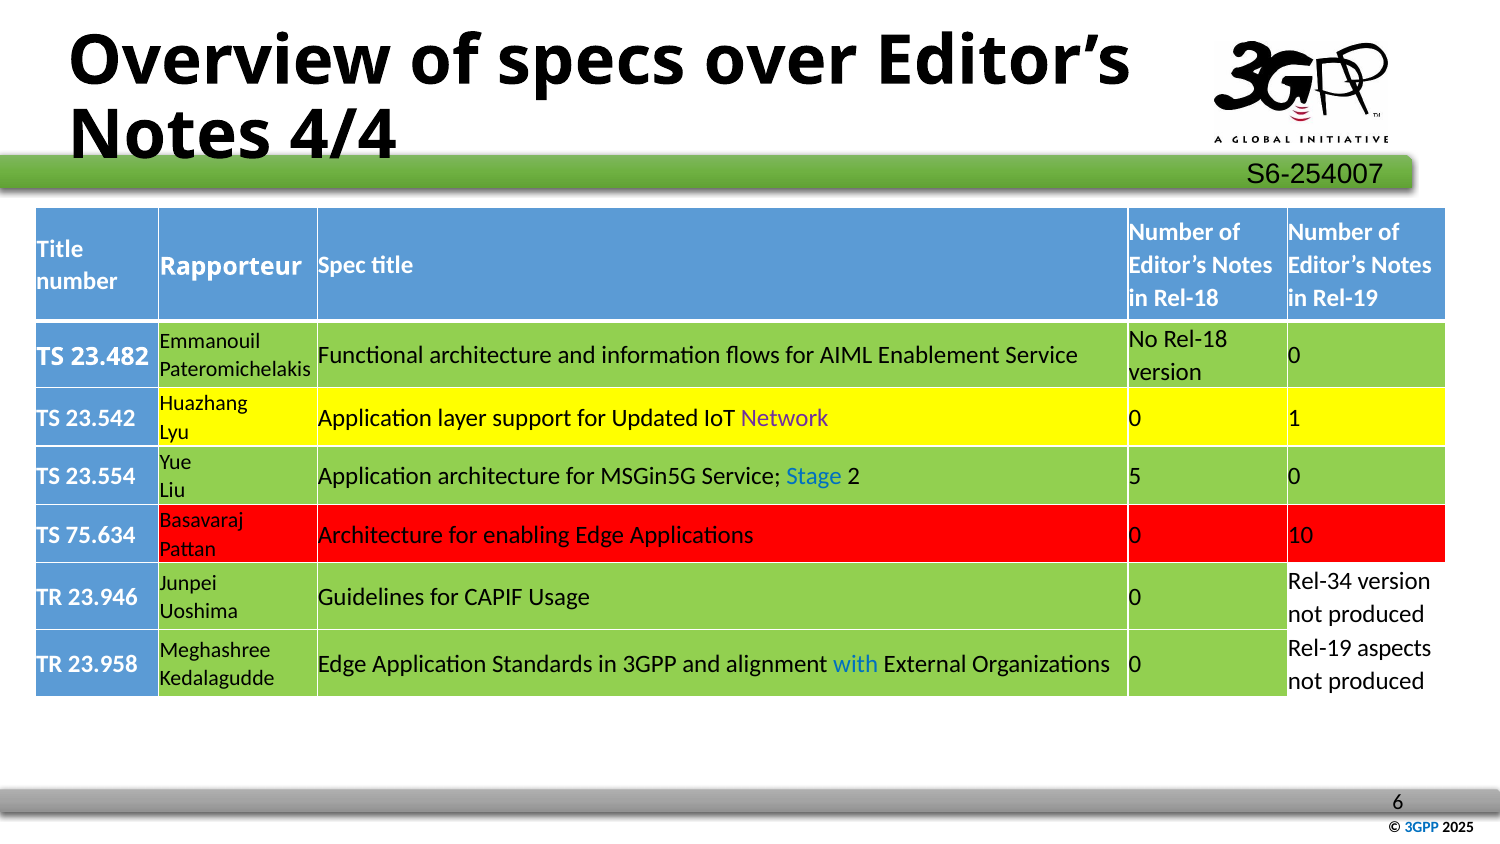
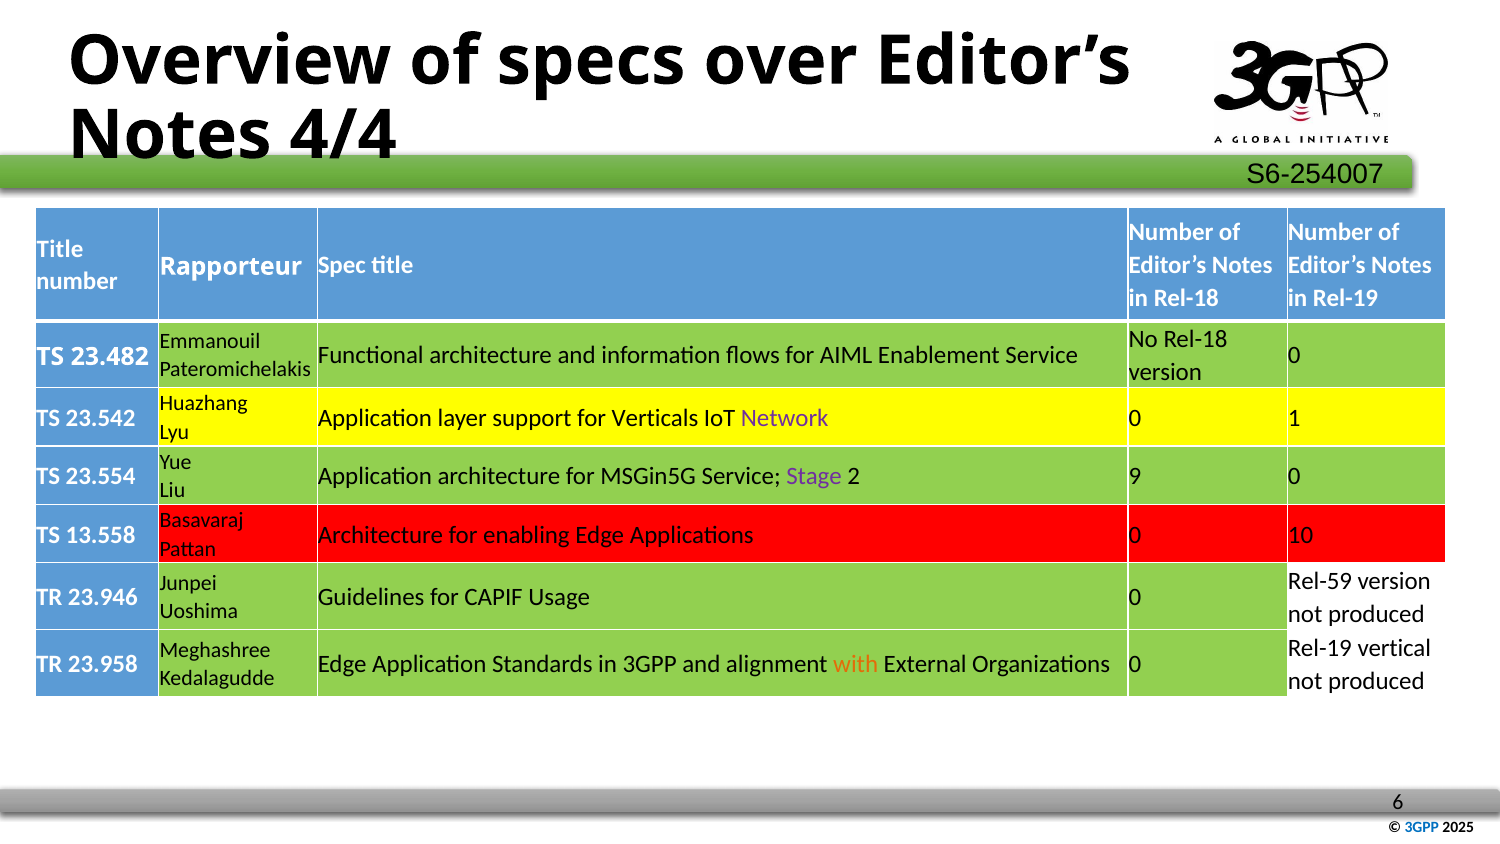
Updated: Updated -> Verticals (655, 418)
Stage colour: blue -> purple (814, 476)
5: 5 -> 9 (1135, 476)
75.634: 75.634 -> 13.558 (101, 535)
Rel-34: Rel-34 -> Rel-59 (1320, 581)
aspects: aspects -> vertical (1394, 648)
with colour: blue -> orange (856, 664)
